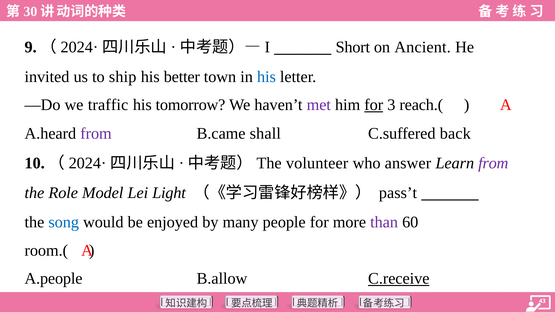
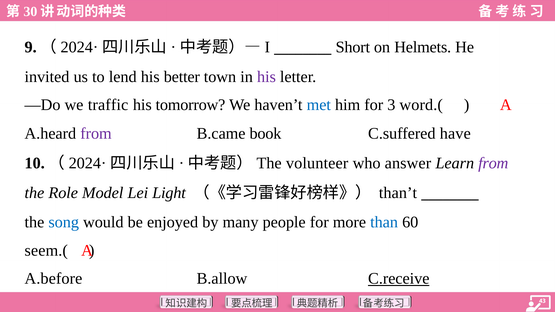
Ancient: Ancient -> Helmets (423, 47)
ship: ship -> lend (123, 77)
his colour: blue -> purple (266, 77)
met colour: purple -> blue (319, 105)
for underline: present -> none (374, 105)
reach.(: reach.( -> word.( (421, 105)
shall: shall -> book (265, 133)
back: back -> have (455, 133)
pass’t: pass’t -> than’t (398, 193)
than colour: purple -> blue (384, 222)
room.(: room.( -> seem.( (46, 251)
A.people: A.people -> A.before (53, 279)
